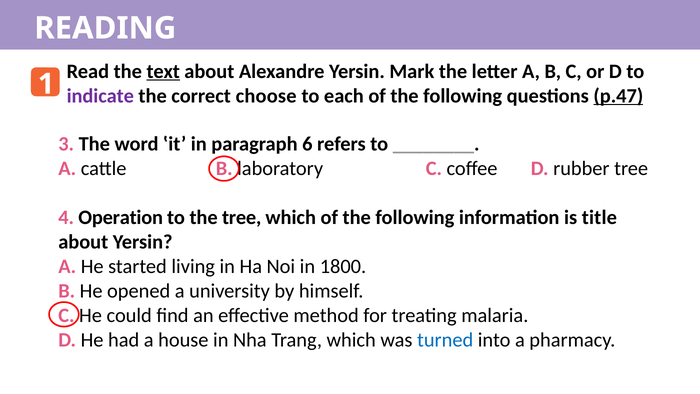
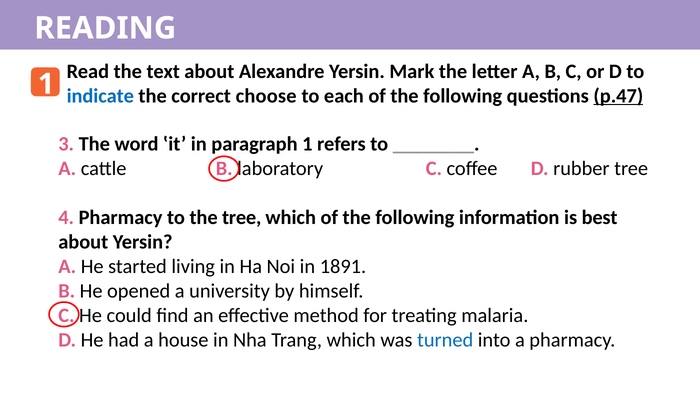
text underline: present -> none (163, 71)
indicate colour: purple -> blue (100, 96)
paragraph 6: 6 -> 1 (307, 144)
4 Operation: Operation -> Pharmacy (121, 217)
title: title -> best (600, 217)
1800: 1800 -> 1891 (343, 266)
